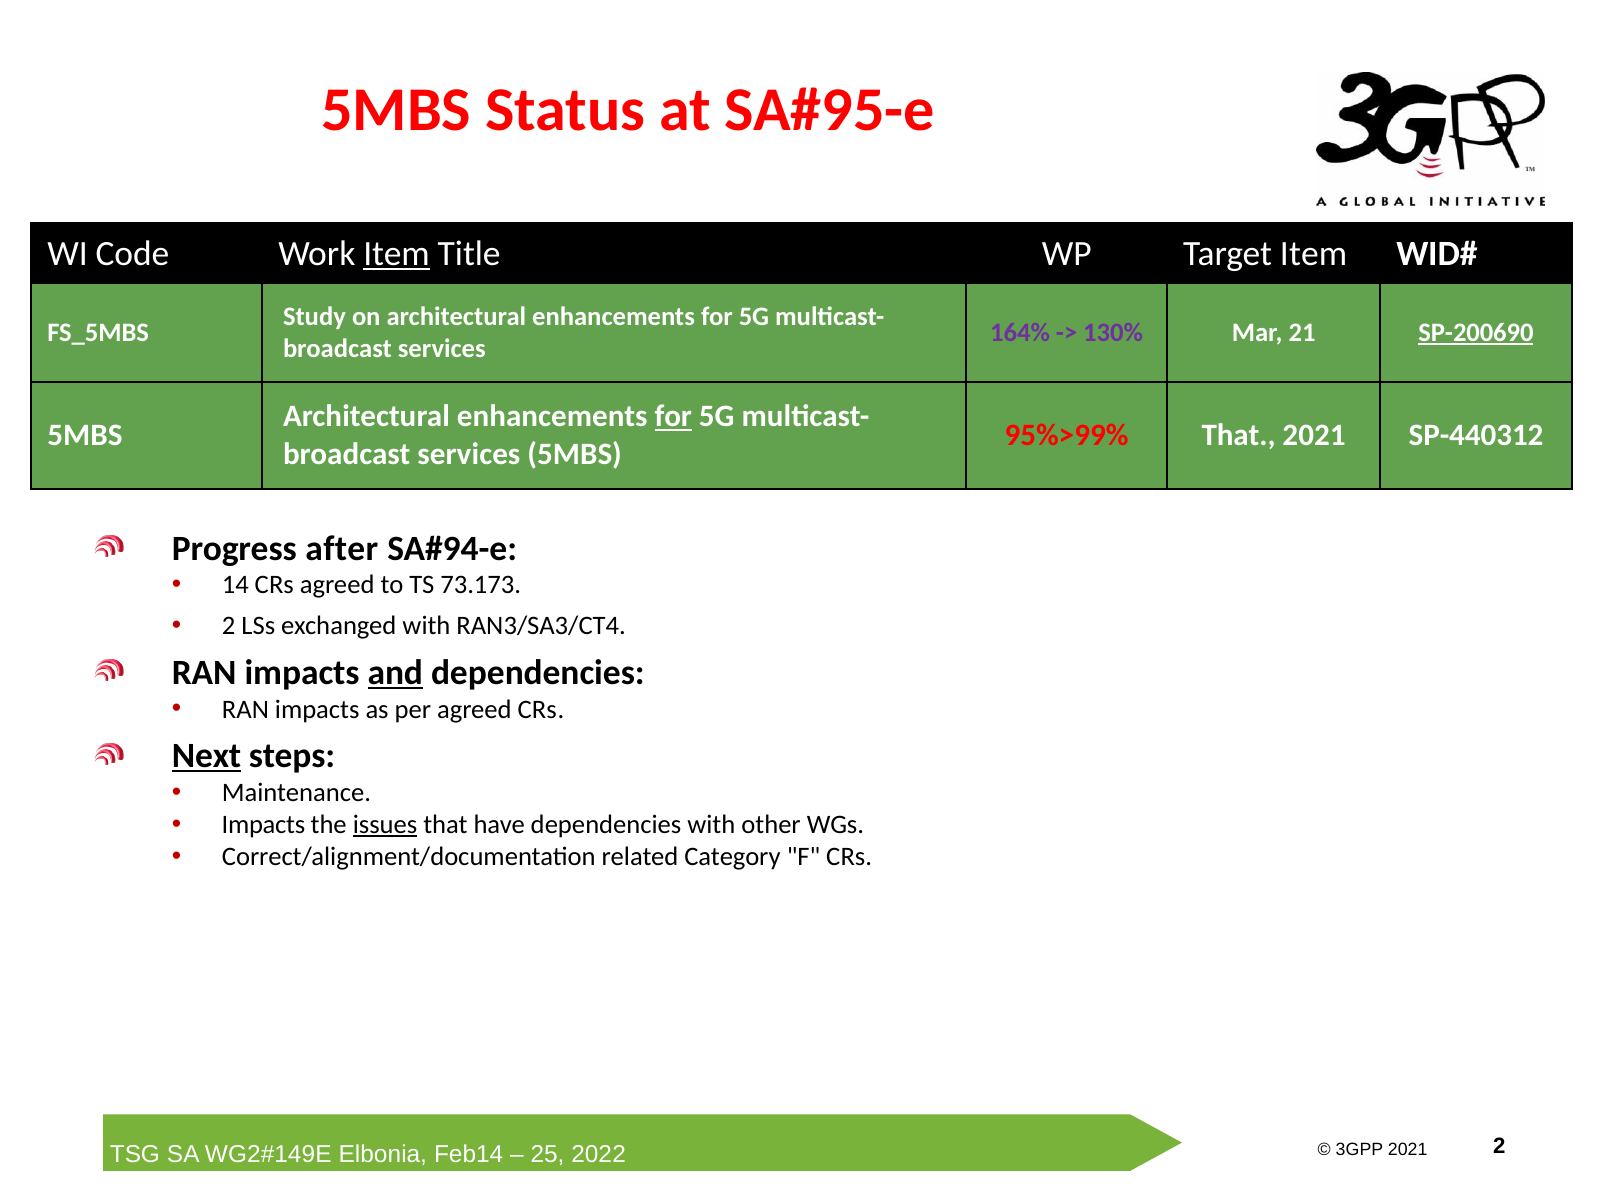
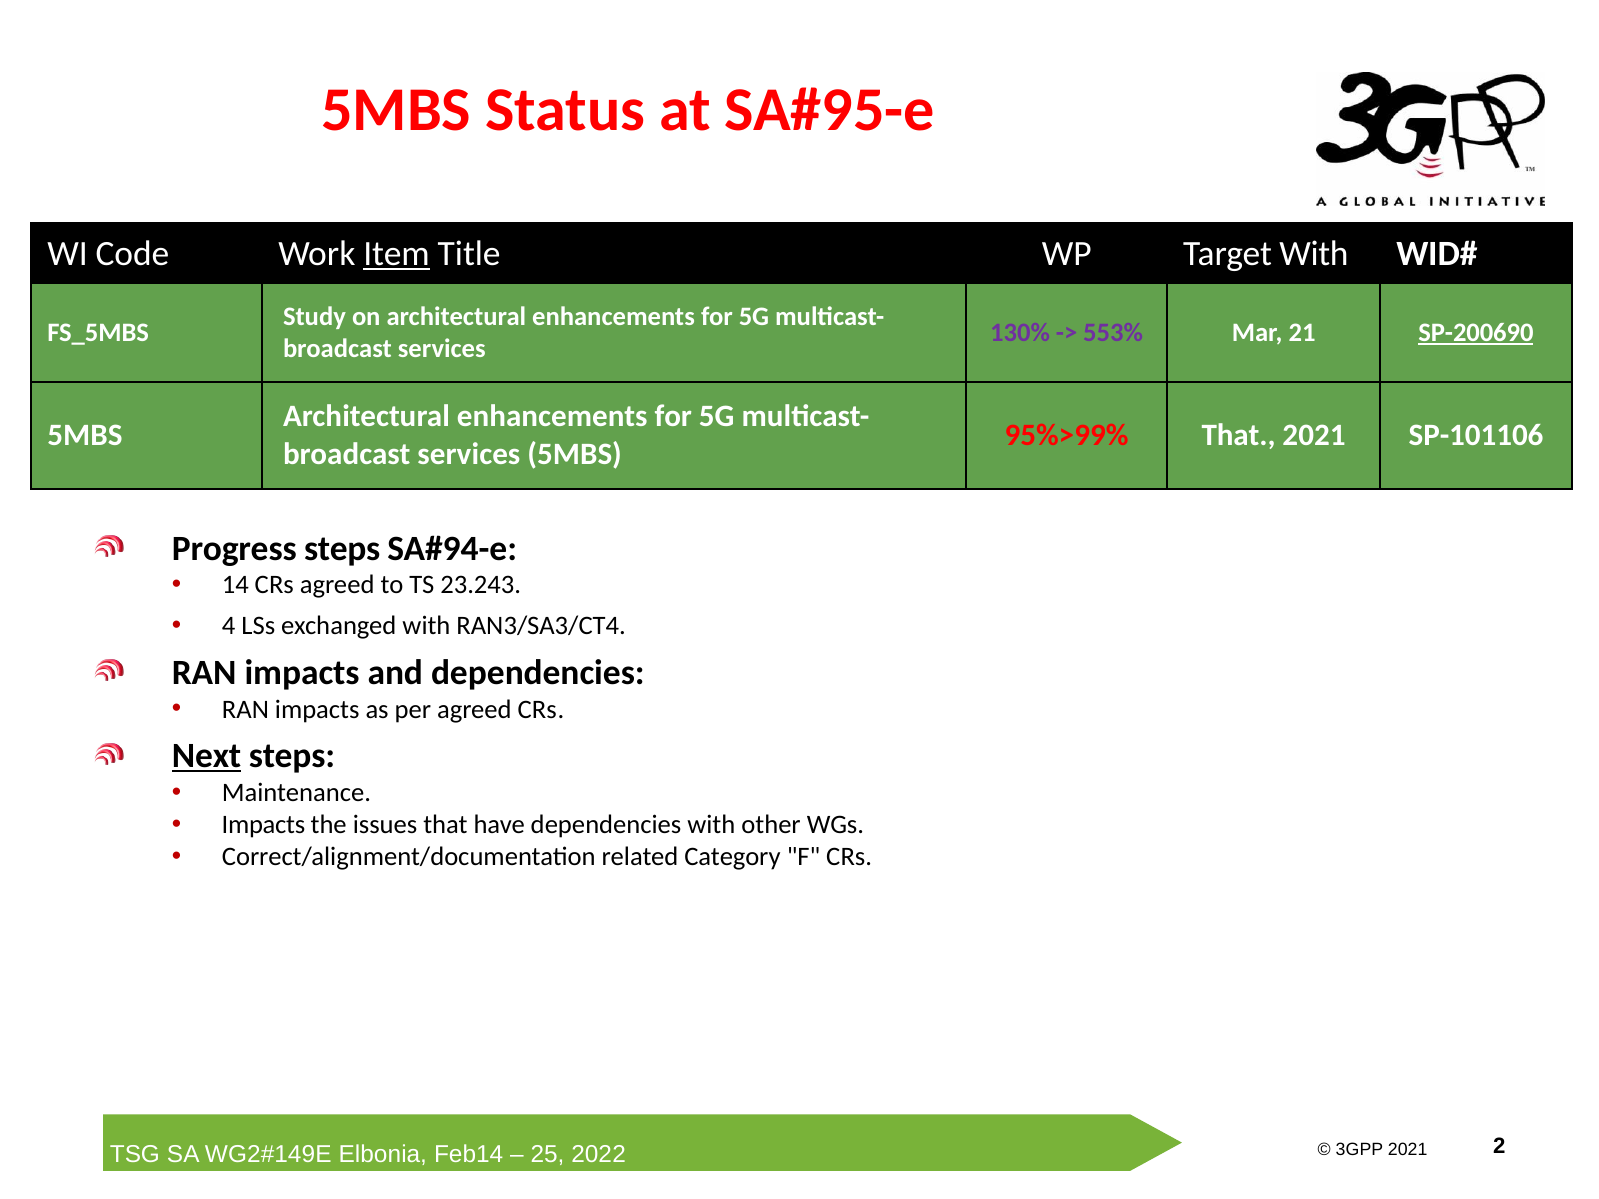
Target Item: Item -> With (1314, 254)
164%: 164% -> 130% (1020, 333)
130%: 130% -> 553% (1113, 333)
for underline: present -> none (673, 417)
SP-440312: SP-440312 -> SP-101106 (1476, 436)
Progress after: after -> steps (342, 548)
73.173: 73.173 -> 23.243 (481, 585)
2: 2 -> 4 (229, 626)
and underline: present -> none (395, 673)
issues underline: present -> none (385, 825)
